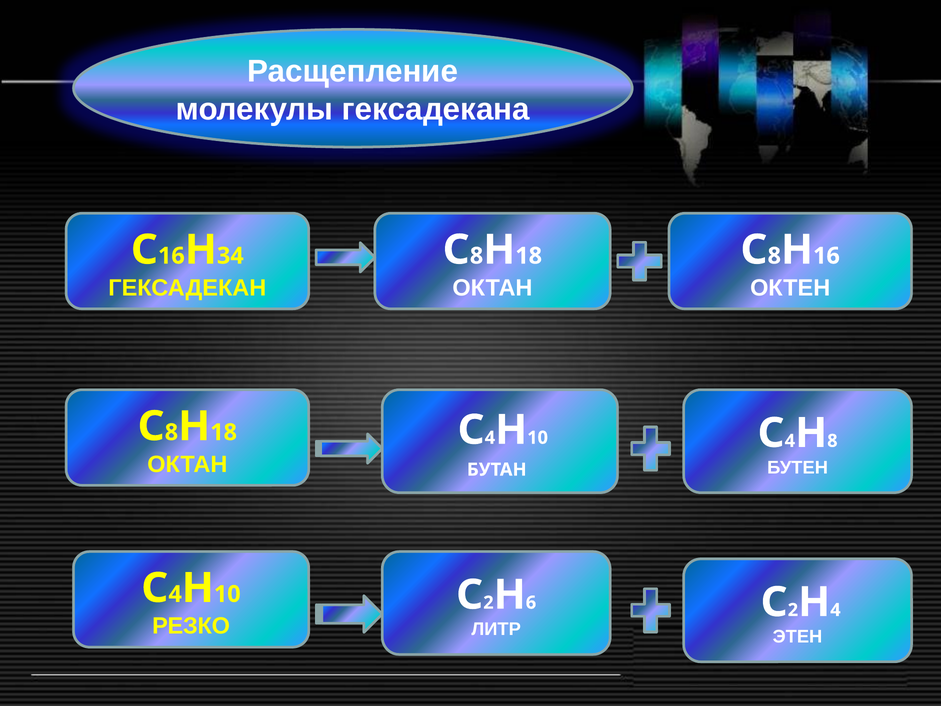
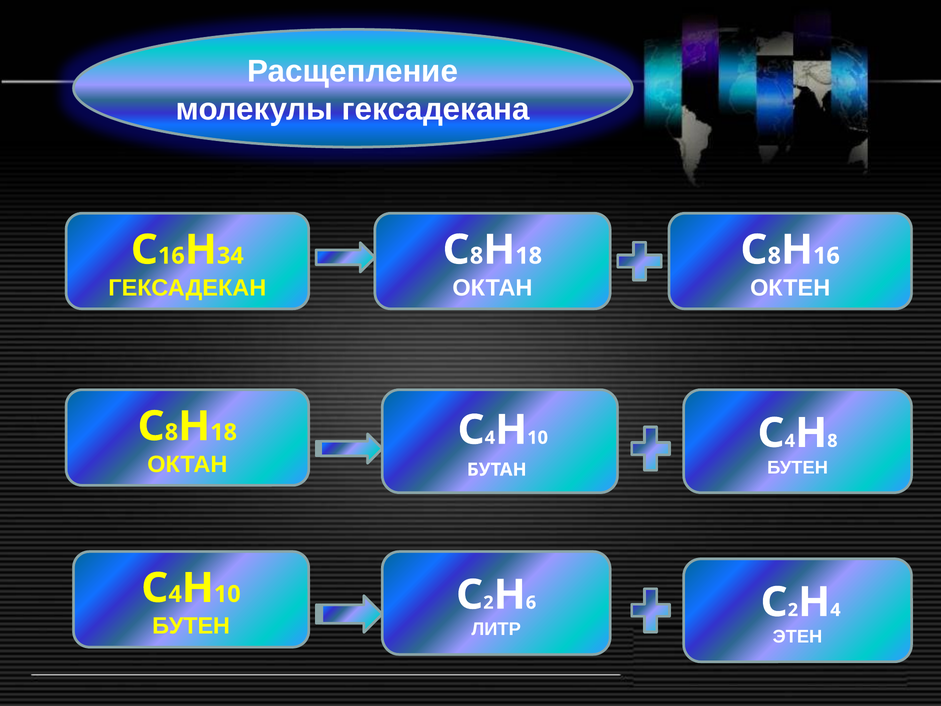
РЕЗКО: РЕЗКО -> БУТЕН (191, 626)
